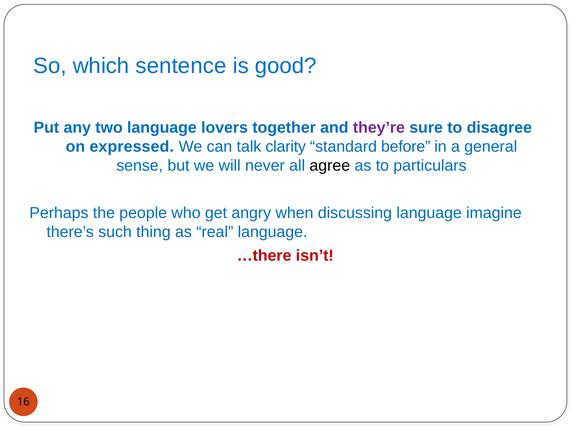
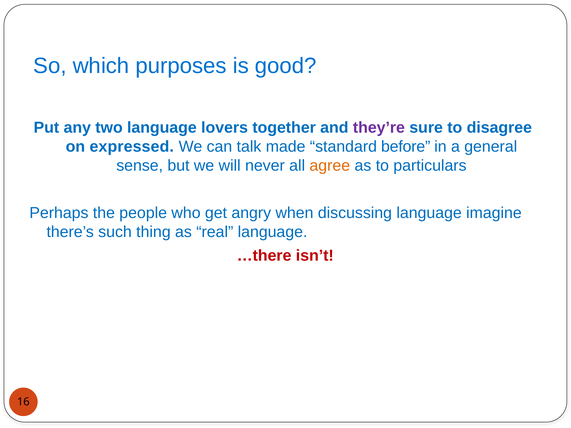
sentence: sentence -> purposes (181, 66)
clarity: clarity -> made (286, 147)
agree colour: black -> orange (330, 166)
